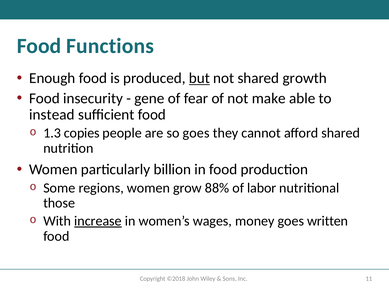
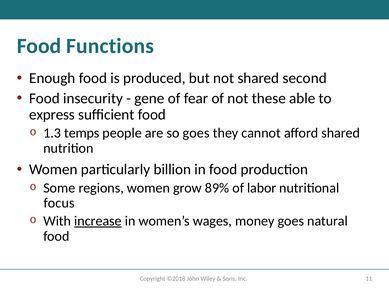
but underline: present -> none (199, 78)
growth: growth -> second (305, 78)
make: make -> these (269, 98)
instead: instead -> express (52, 115)
copies: copies -> temps (82, 133)
88%: 88% -> 89% (217, 188)
those: those -> focus (59, 203)
written: written -> natural (328, 221)
